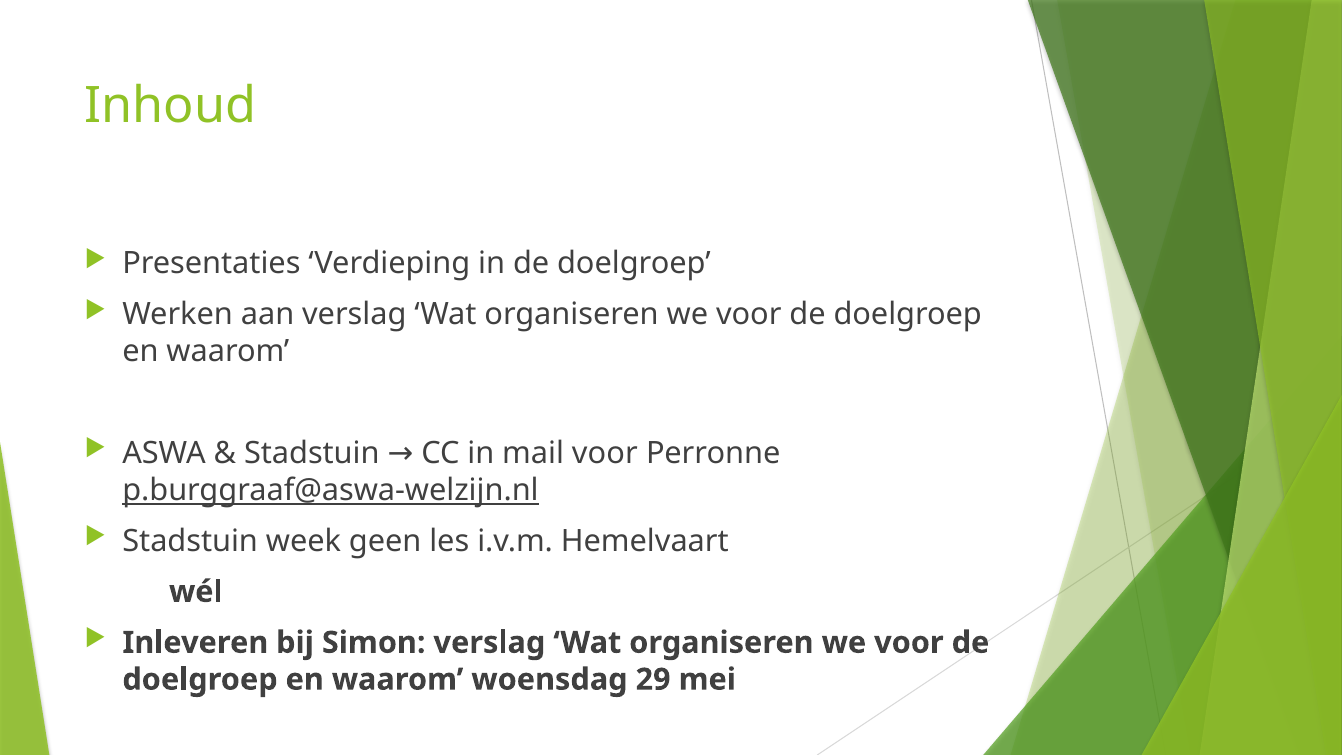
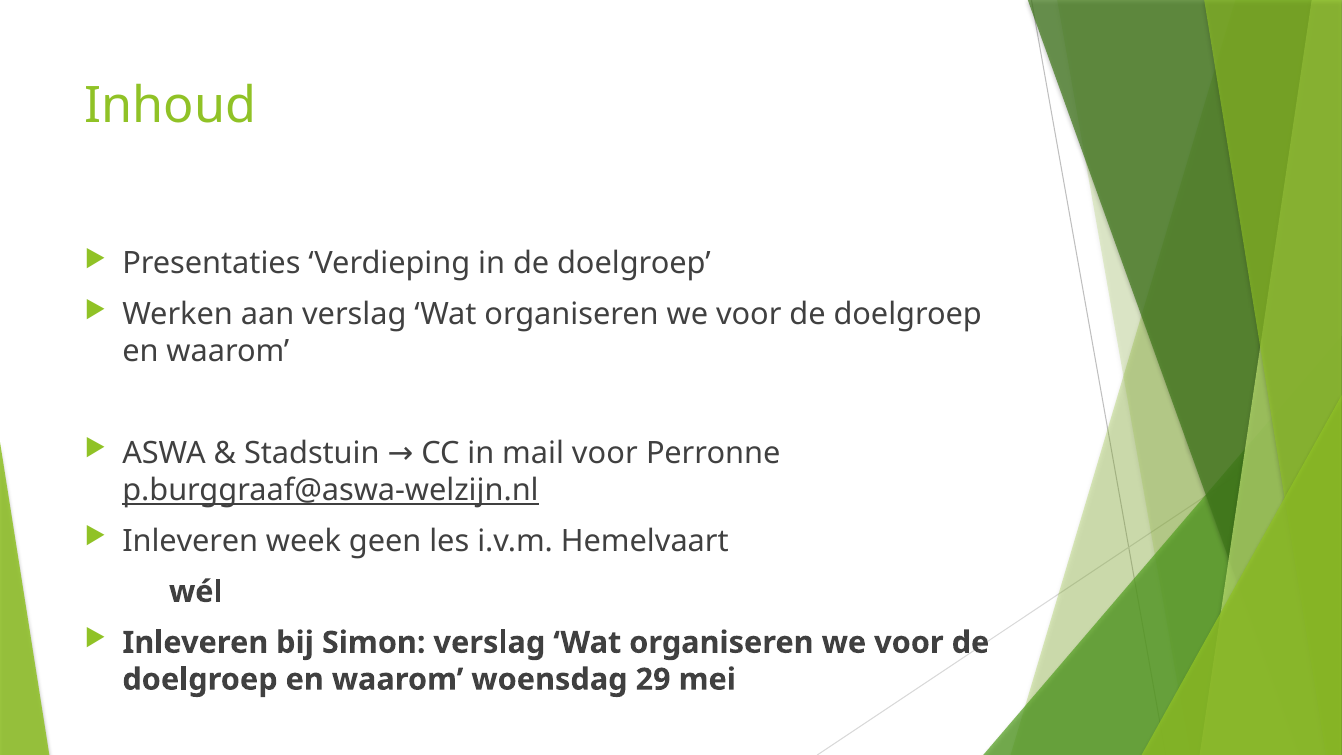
Stadstuin: Stadstuin -> Inleveren (190, 541)
